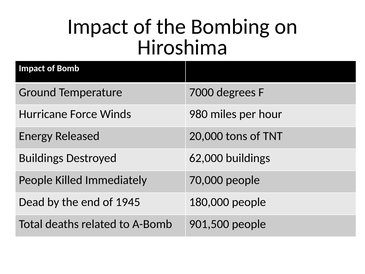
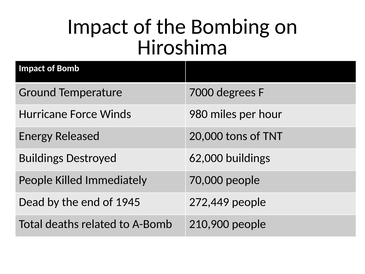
180,000: 180,000 -> 272,449 (209, 202)
901,500: 901,500 -> 210,900 (209, 224)
